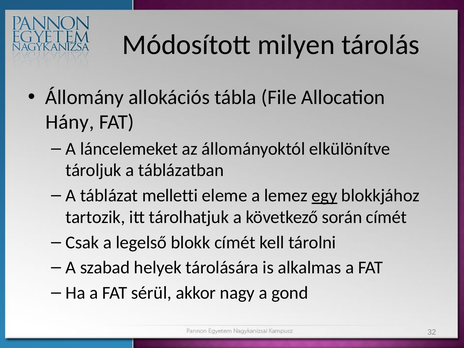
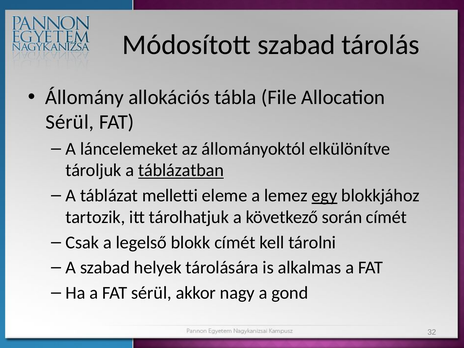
Módosított milyen: milyen -> szabad (296, 45)
Hány: Hány -> Sérül (70, 122)
táblázatban underline: none -> present (181, 170)
